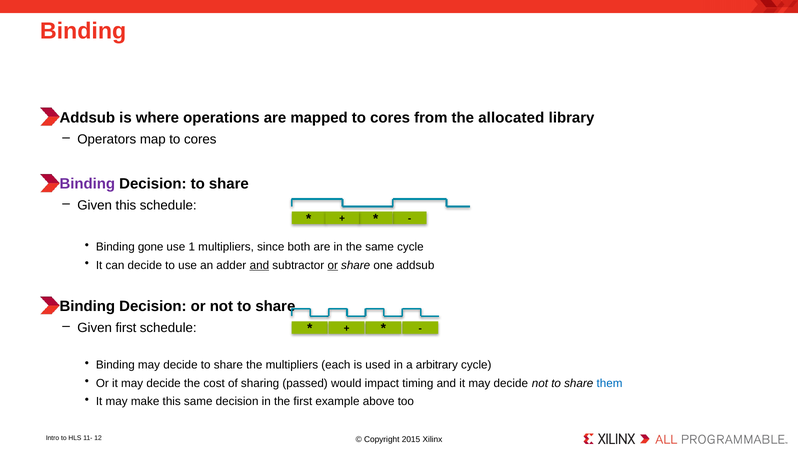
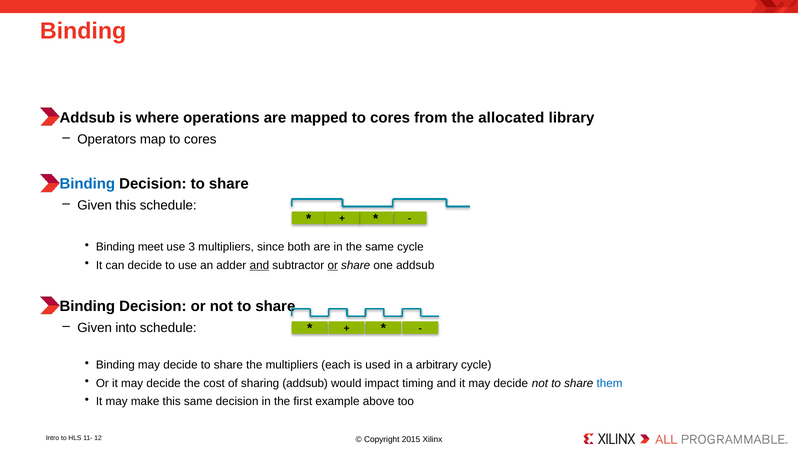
Binding colour: purple -> blue (87, 184)
gone: gone -> meet (151, 247)
1: 1 -> 3 (192, 247)
Given first: first -> into (126, 328)
sharing passed: passed -> addsub (305, 383)
